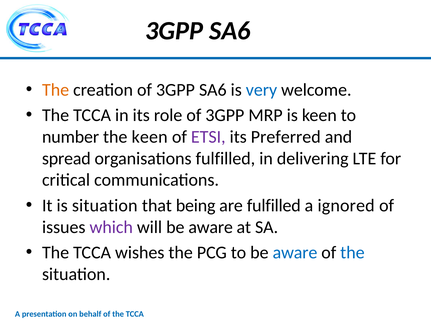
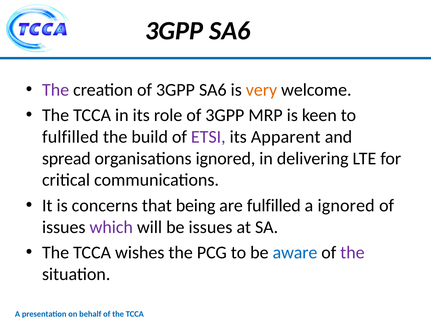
The colour: orange -> purple (56, 90)
very colour: blue -> orange (261, 90)
number: number -> fulfilled (70, 137)
the keen: keen -> build (150, 137)
Preferred: Preferred -> Apparent (286, 137)
organisations fulfilled: fulfilled -> ignored (225, 158)
is situation: situation -> concerns (105, 205)
will be aware: aware -> issues (210, 227)
the colour: blue -> purple (352, 252)
